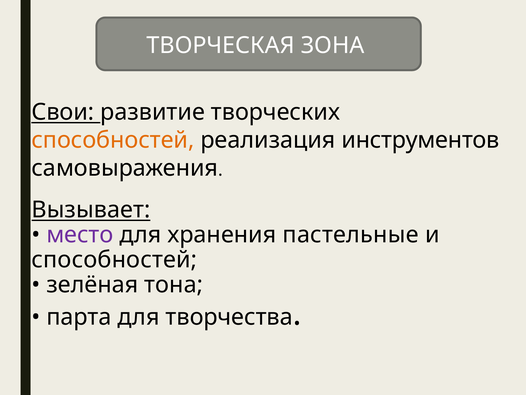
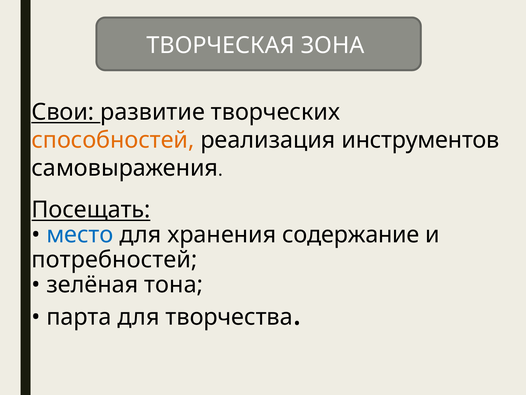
Вызывает: Вызывает -> Посещать (91, 209)
место colour: purple -> blue (80, 234)
пастельные: пастельные -> содержание (351, 234)
способностей: способностей -> потребностей (114, 259)
